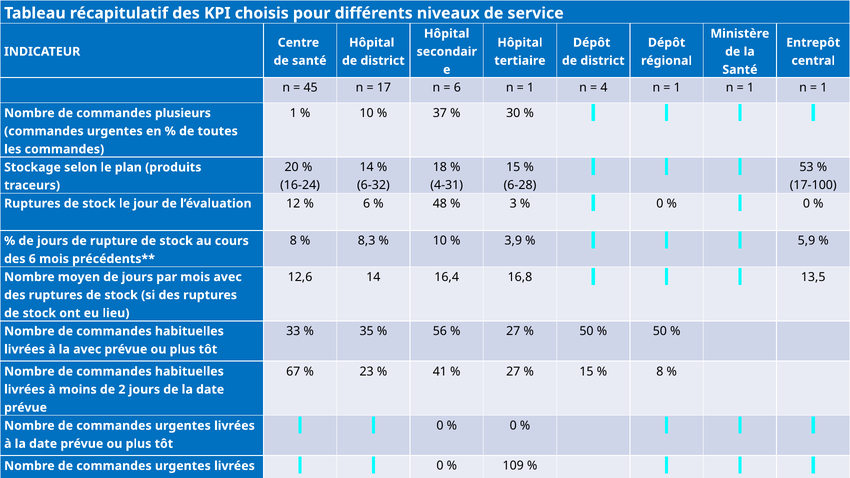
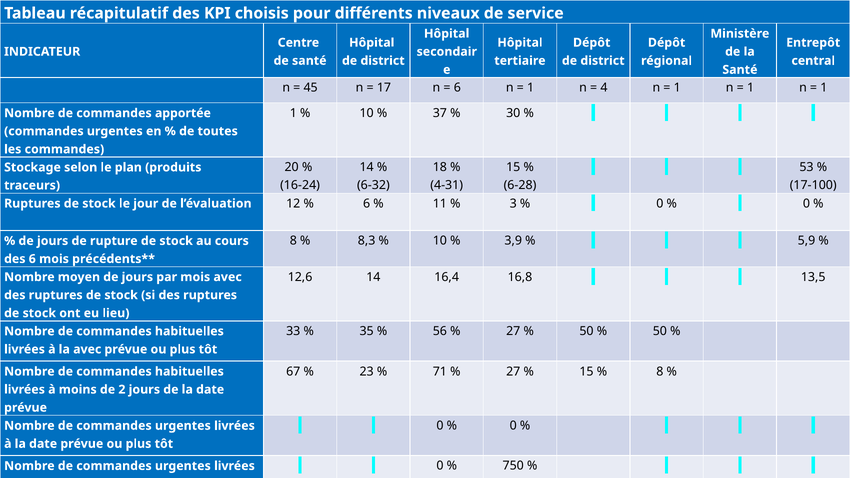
plusieurs: plusieurs -> apportée (183, 113)
48: 48 -> 11 (440, 204)
41: 41 -> 71 (440, 372)
109: 109 -> 750 (513, 466)
